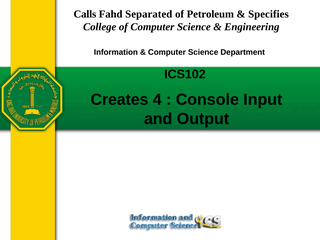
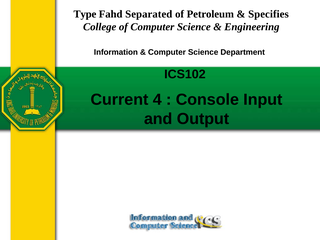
Calls: Calls -> Type (85, 14)
Creates: Creates -> Current (120, 100)
